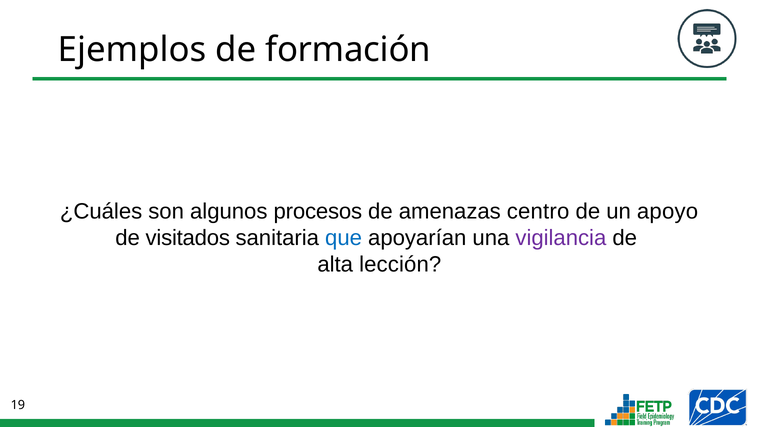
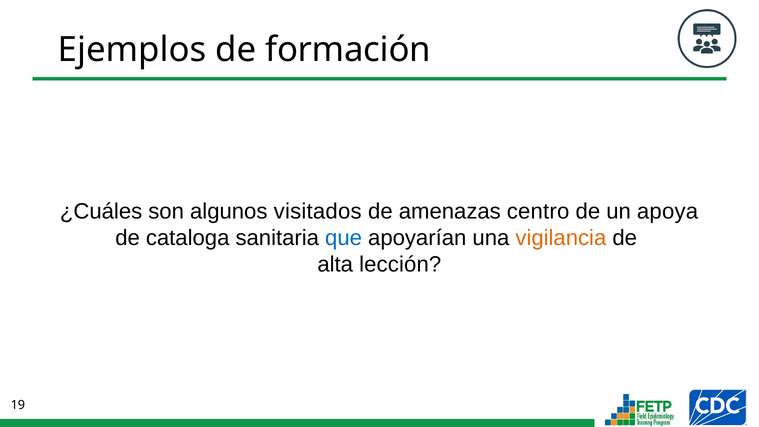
procesos: procesos -> visitados (318, 211)
apoyo: apoyo -> apoya (668, 211)
visitados: visitados -> cataloga (188, 238)
vigilancia colour: purple -> orange (561, 238)
